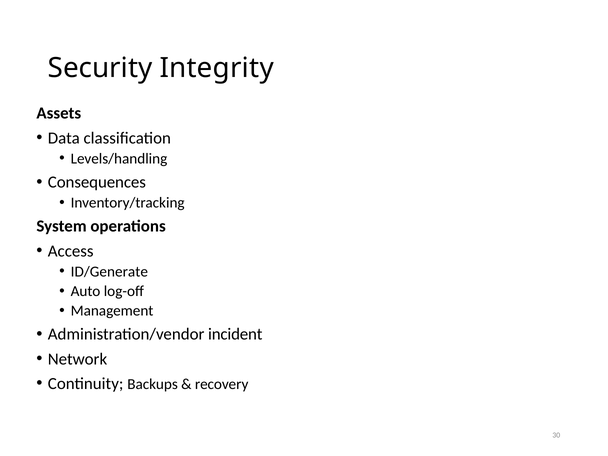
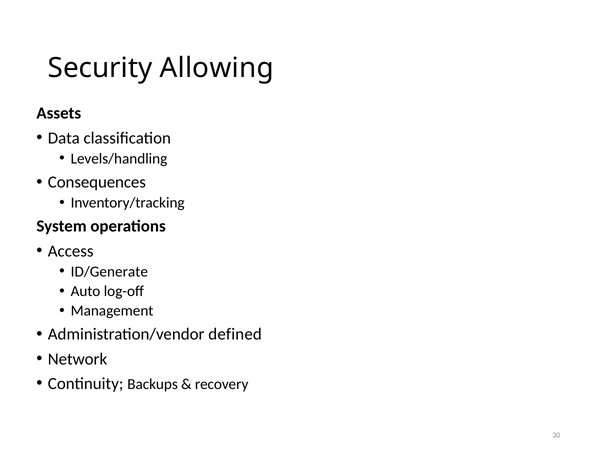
Integrity: Integrity -> Allowing (217, 68)
incident: incident -> defined (235, 334)
